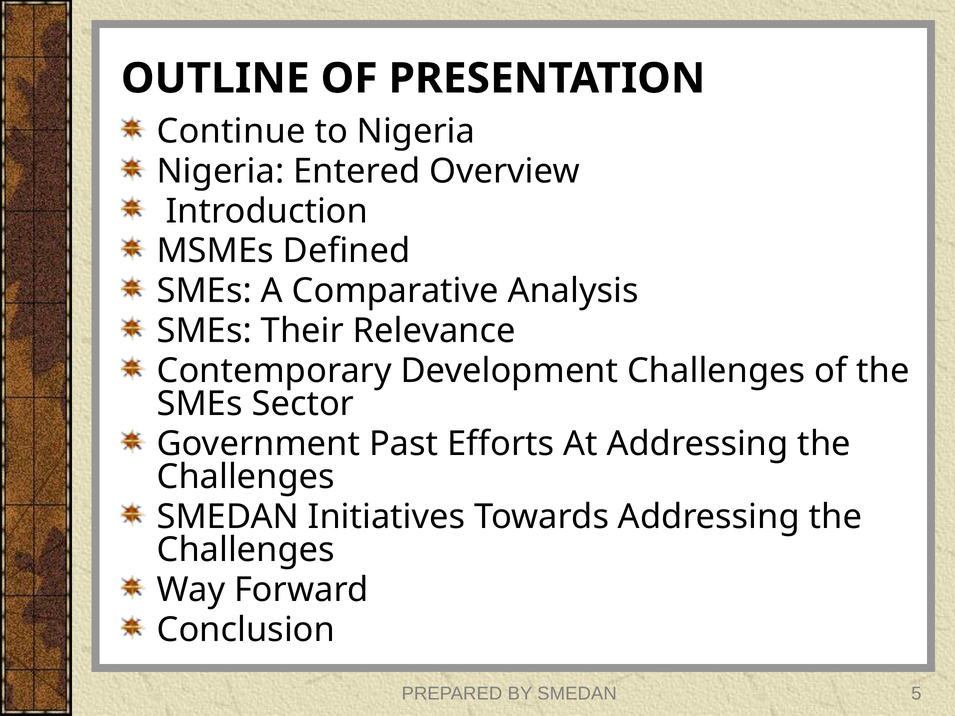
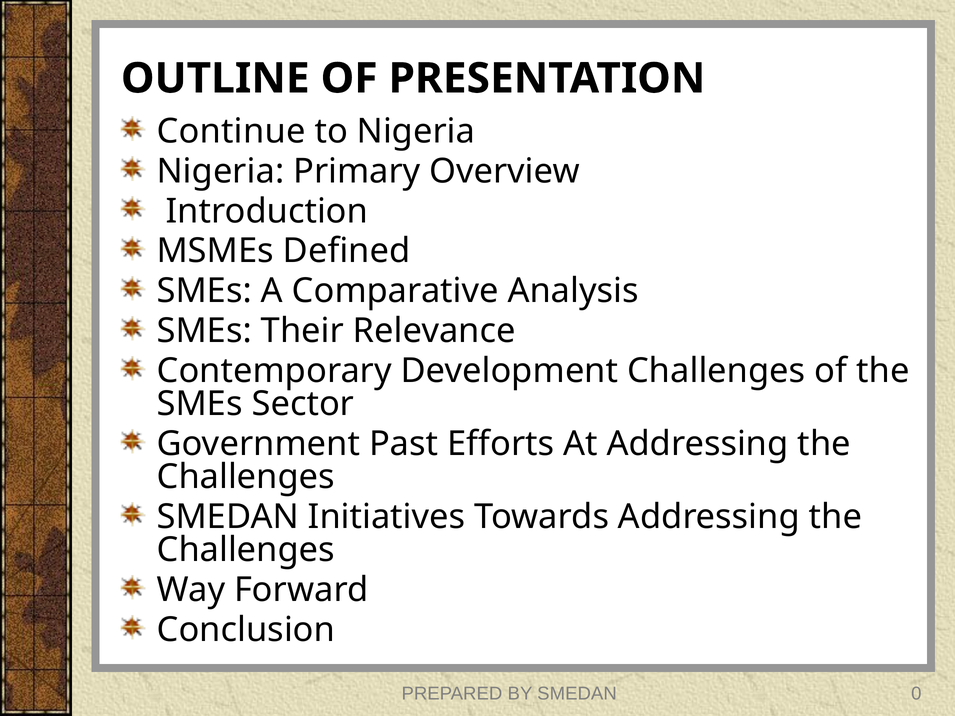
Entered: Entered -> Primary (357, 171)
5: 5 -> 0 (916, 694)
